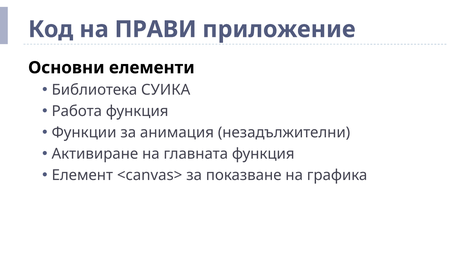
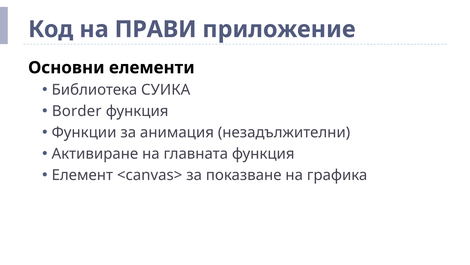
Работа: Работа -> Border (77, 111)
